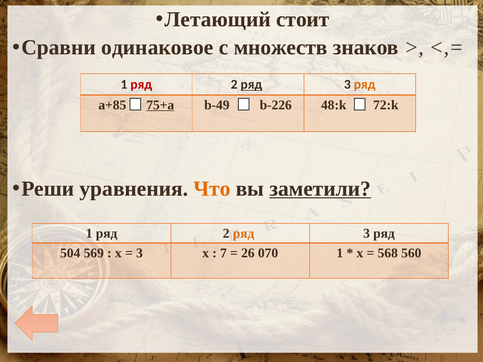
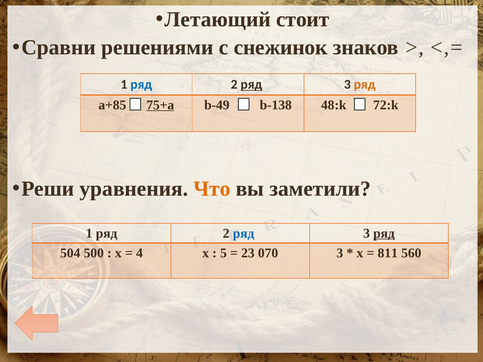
одинаковое: одинаковое -> решениями (157, 48)
множеств: множеств -> снежинок (281, 48)
ряд colour: red -> blue (141, 85)
b-226: b-226 -> b-138 (276, 105)
заметили underline: present -> none (320, 189)
ряд colour: orange -> blue (244, 233)
ряд underline: none -> present (384, 233)
569: 569 -> 500 (94, 253)
3: 3 -> 4 (139, 253)
7: 7 -> 5 (223, 253)
26: 26 -> 23 (248, 253)
070 1: 1 -> 3 (340, 253)
568: 568 -> 811 (388, 253)
